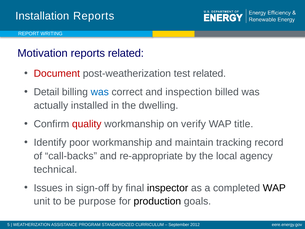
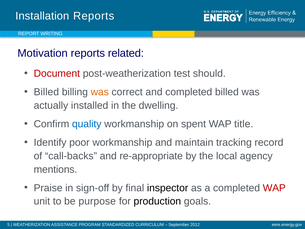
test related: related -> should (209, 73)
Detail: Detail -> Billed (46, 92)
was colour: blue -> orange (100, 92)
and inspection: inspection -> completed (189, 92)
quality colour: red -> blue (87, 124)
verify: verify -> spent (194, 124)
technical: technical -> mentions (55, 169)
Issues: Issues -> Praise (48, 188)
WAP colour: black -> red (274, 188)
